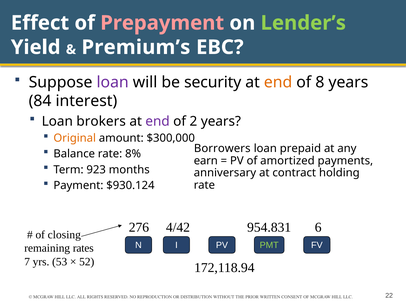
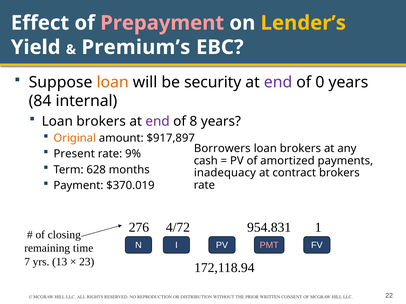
Lender’s colour: light green -> yellow (303, 23)
loan colour: purple -> orange (113, 82)
end colour: orange -> purple (278, 82)
8: 8 -> 0 (320, 82)
interest: interest -> internal (86, 101)
2: 2 -> 8 (193, 121)
$300,000: $300,000 -> $917,897 (171, 138)
prepaid: prepaid -> brokers (300, 149)
Balance: Balance -> Present (74, 154)
8%: 8% -> 9% (133, 154)
earn: earn -> cash (206, 161)
923: 923 -> 628 (96, 170)
anniversary: anniversary -> inadequacy (225, 173)
contract holding: holding -> brokers (339, 173)
$930.124: $930.124 -> $370.019 (130, 186)
4/42: 4/42 -> 4/72 (178, 228)
6: 6 -> 1 (318, 228)
PMT colour: light green -> pink (269, 246)
rates: rates -> time (83, 249)
53: 53 -> 13 (60, 262)
52: 52 -> 23 (87, 262)
